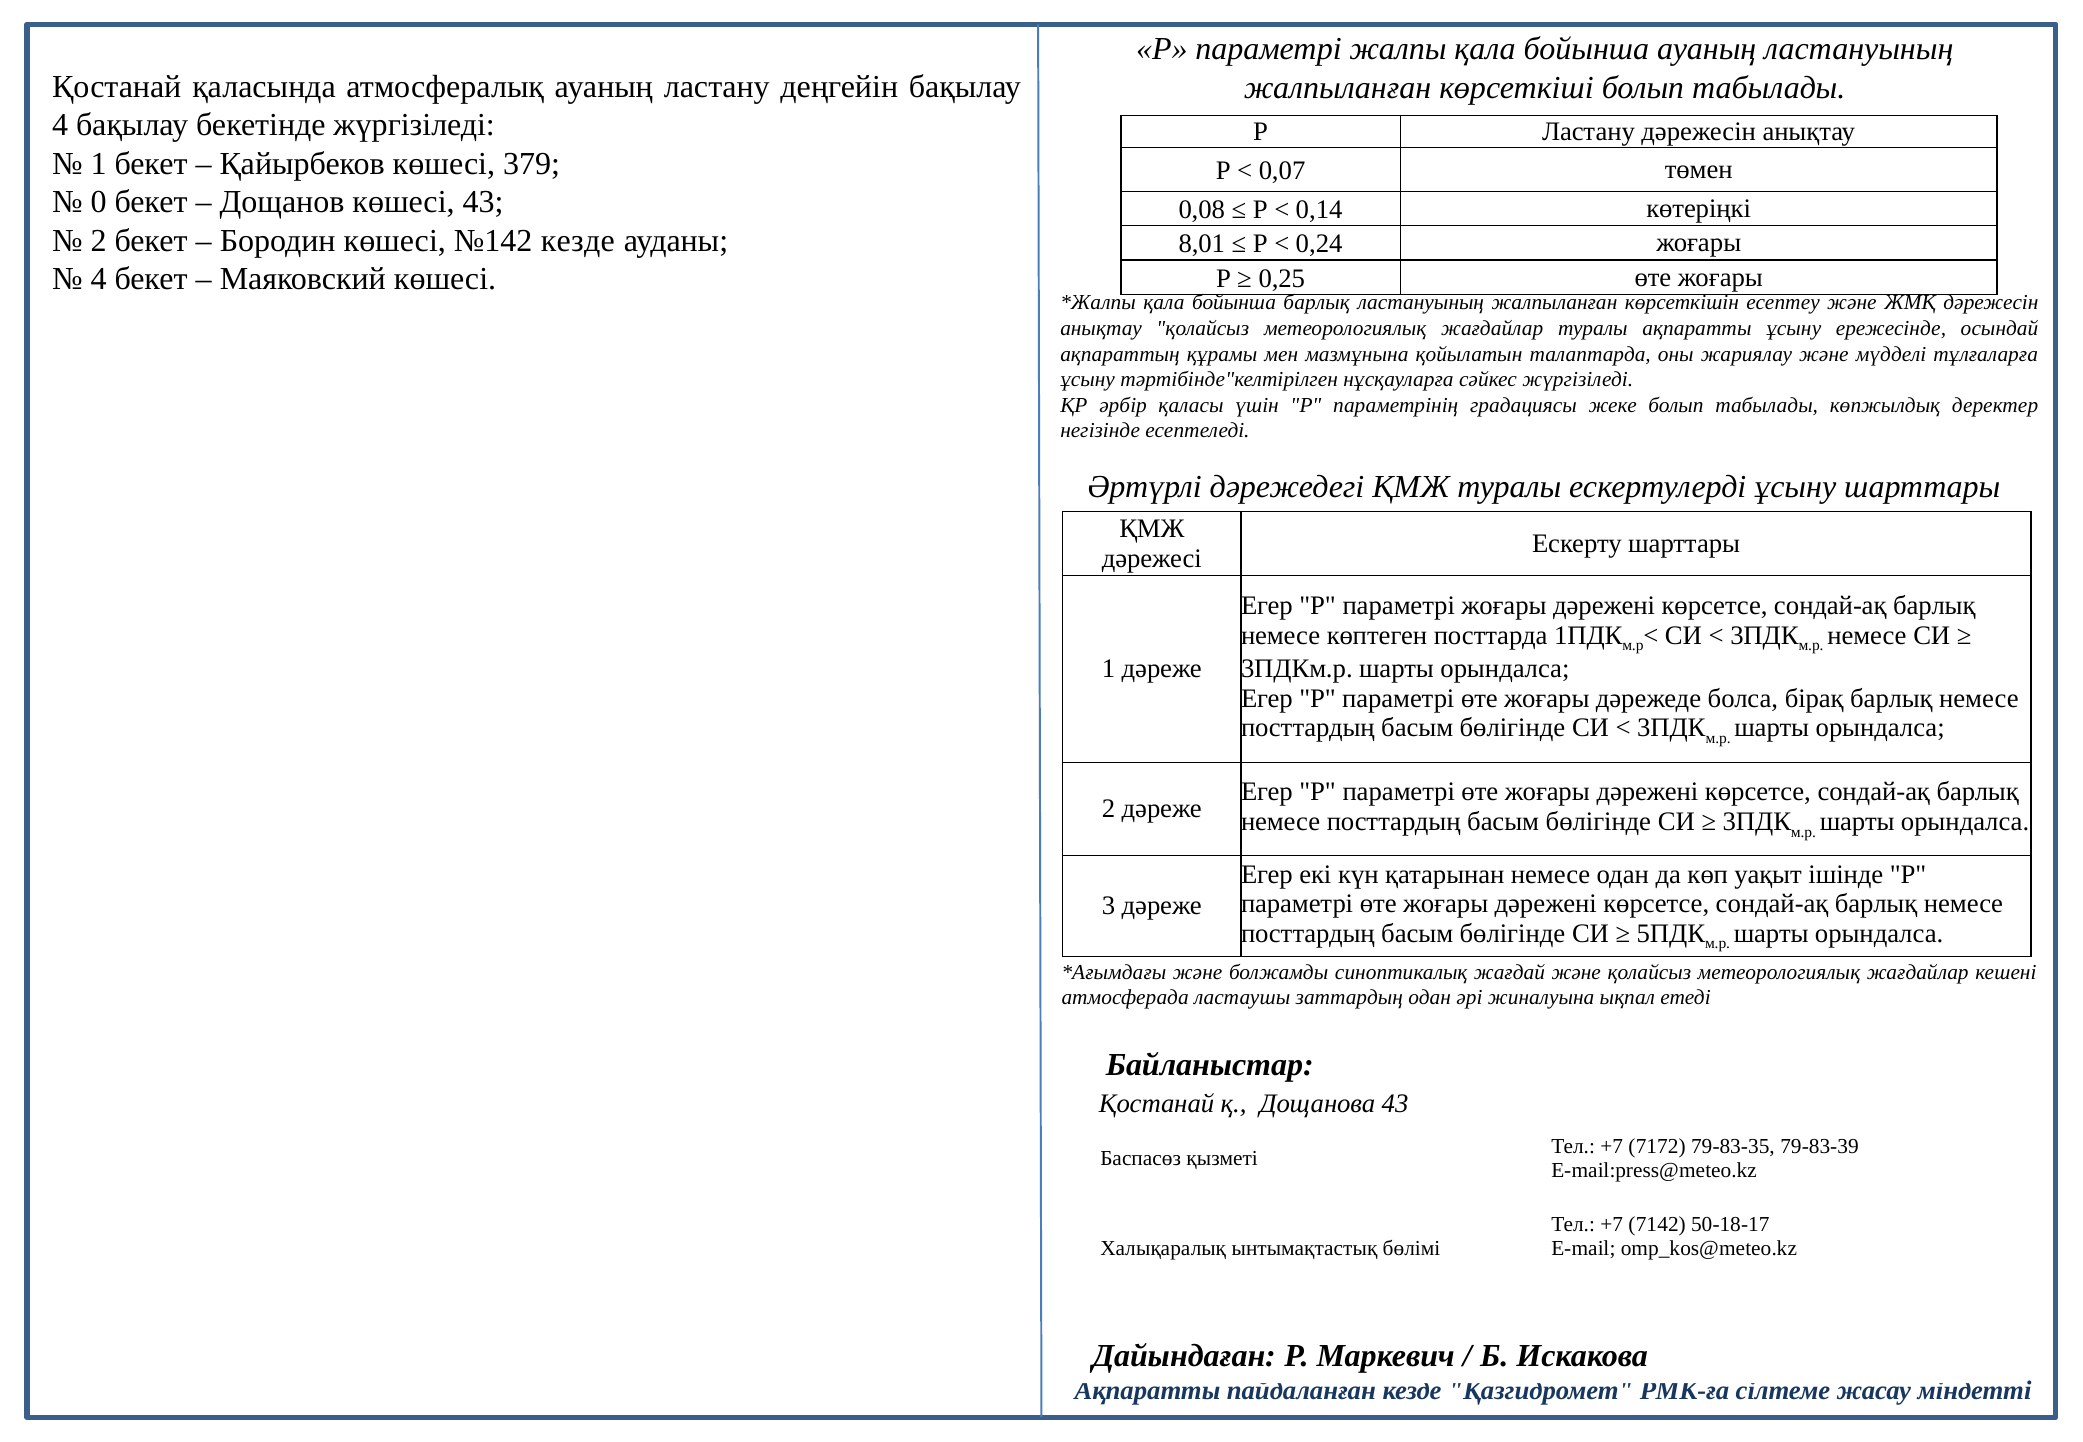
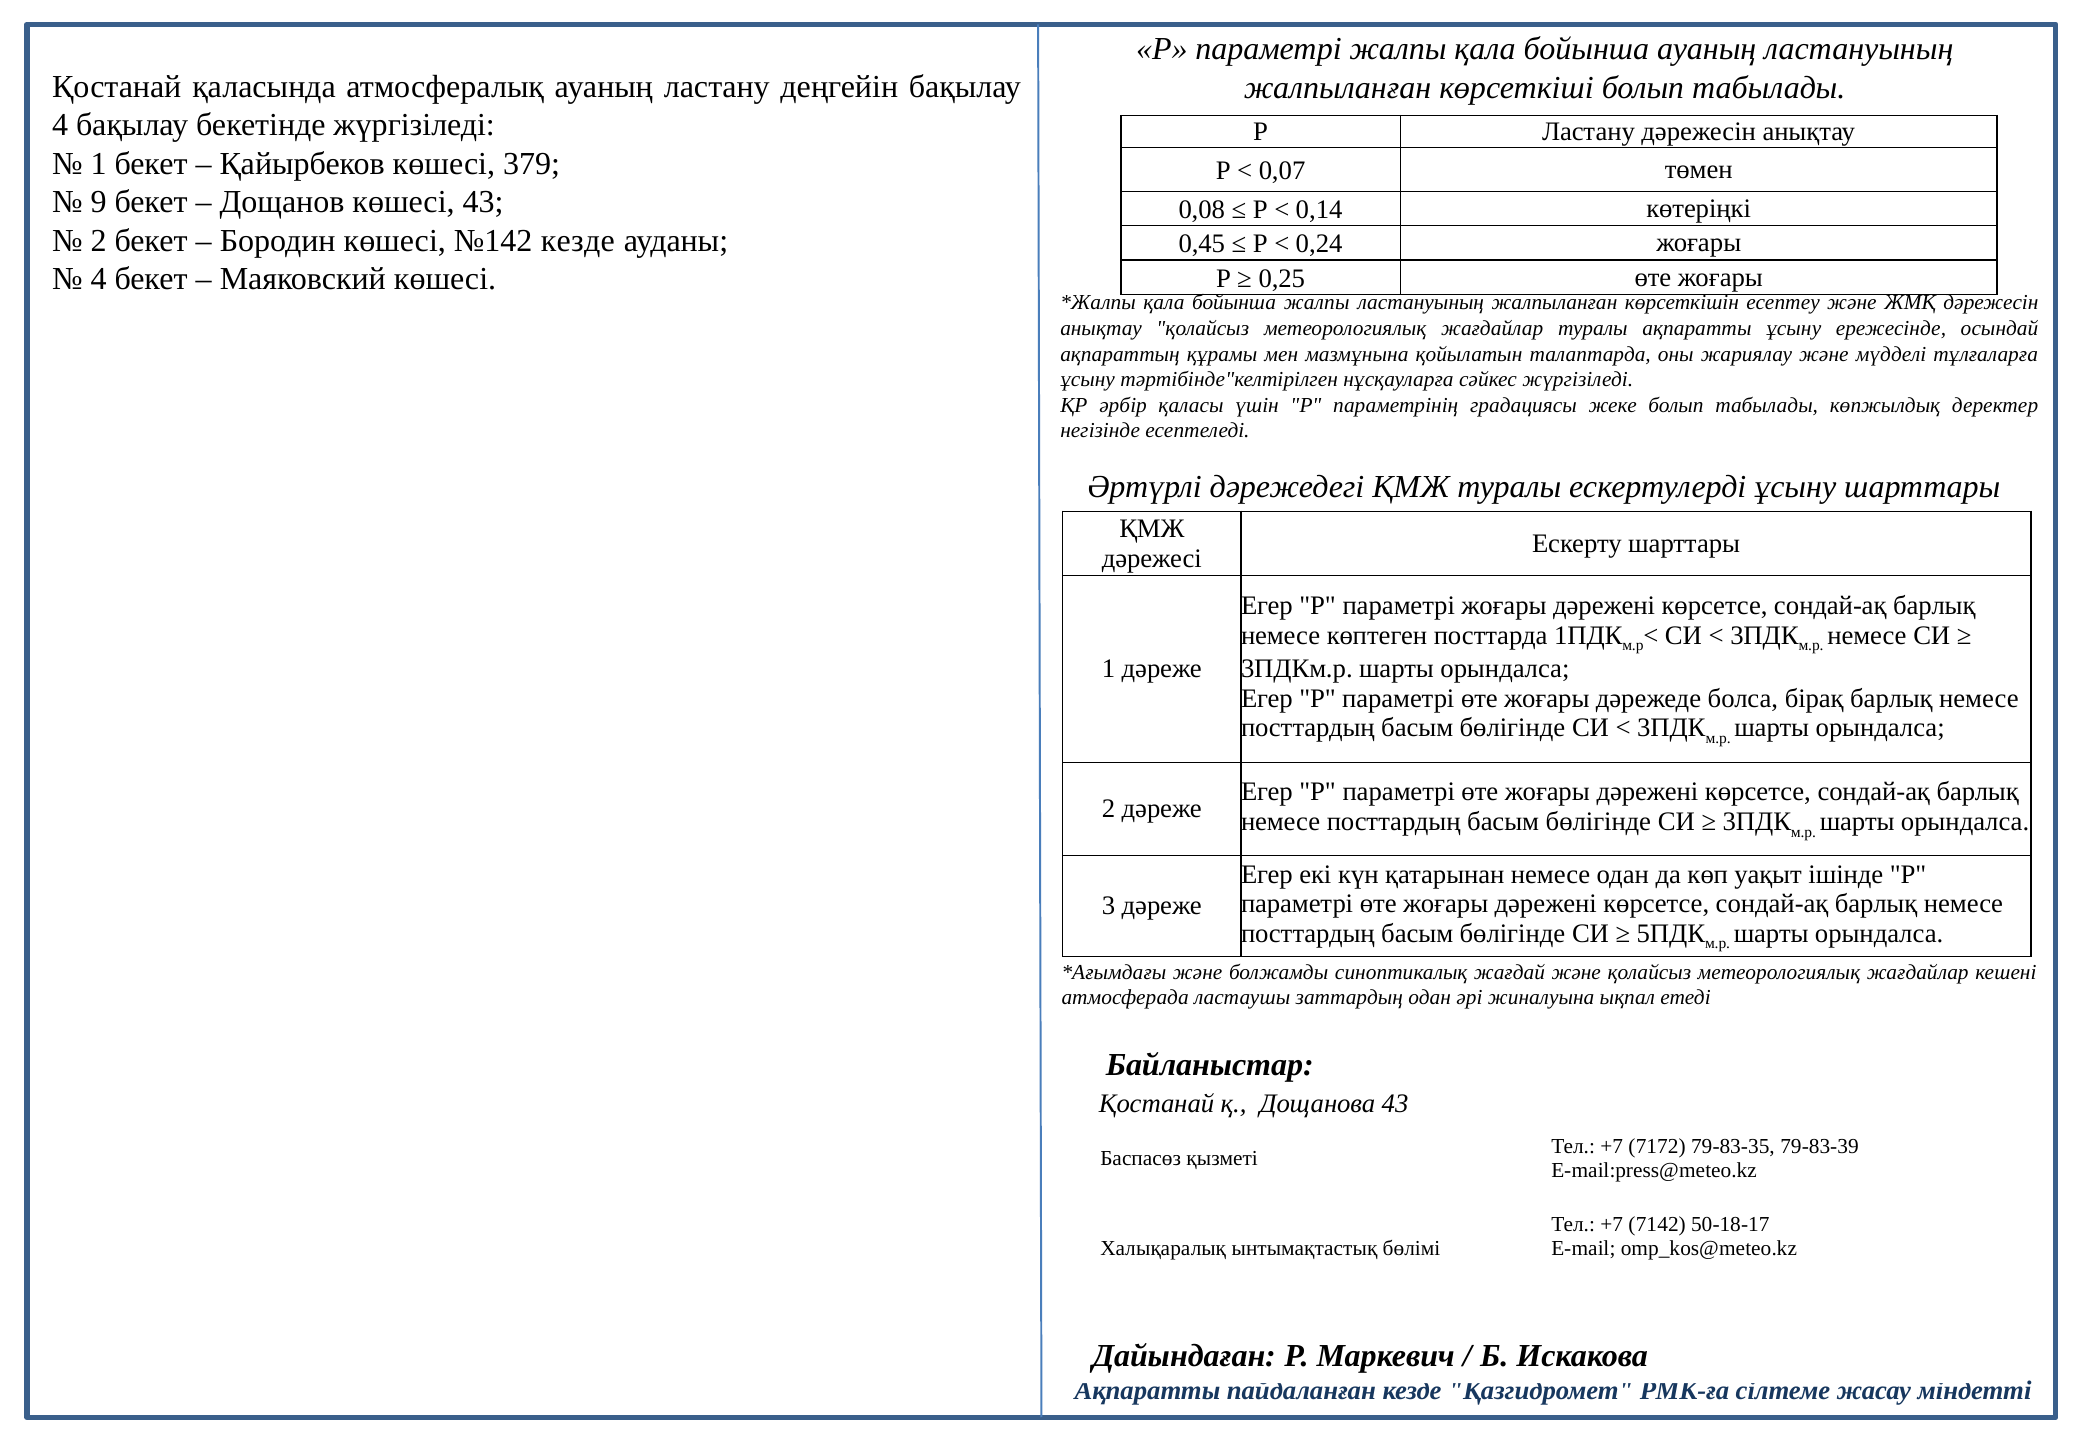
0: 0 -> 9 (99, 202)
8,01: 8,01 -> 0,45 (1202, 244)
бойынша барлық: барлық -> жалпы (1317, 303)
